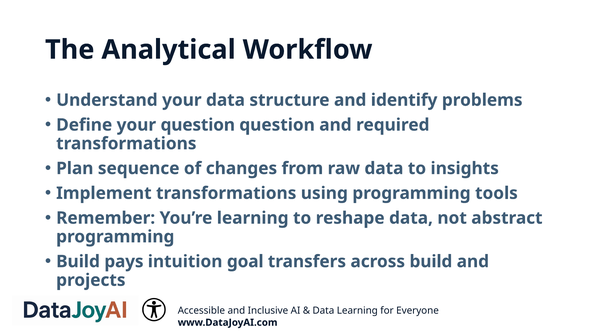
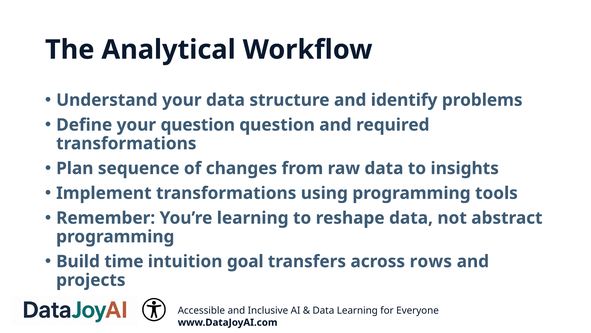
pays: pays -> time (124, 261)
across build: build -> rows (431, 261)
